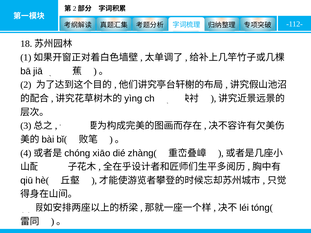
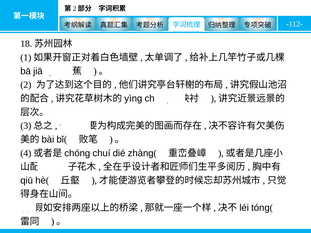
xiāo: xiāo -> chuí (101, 153)
